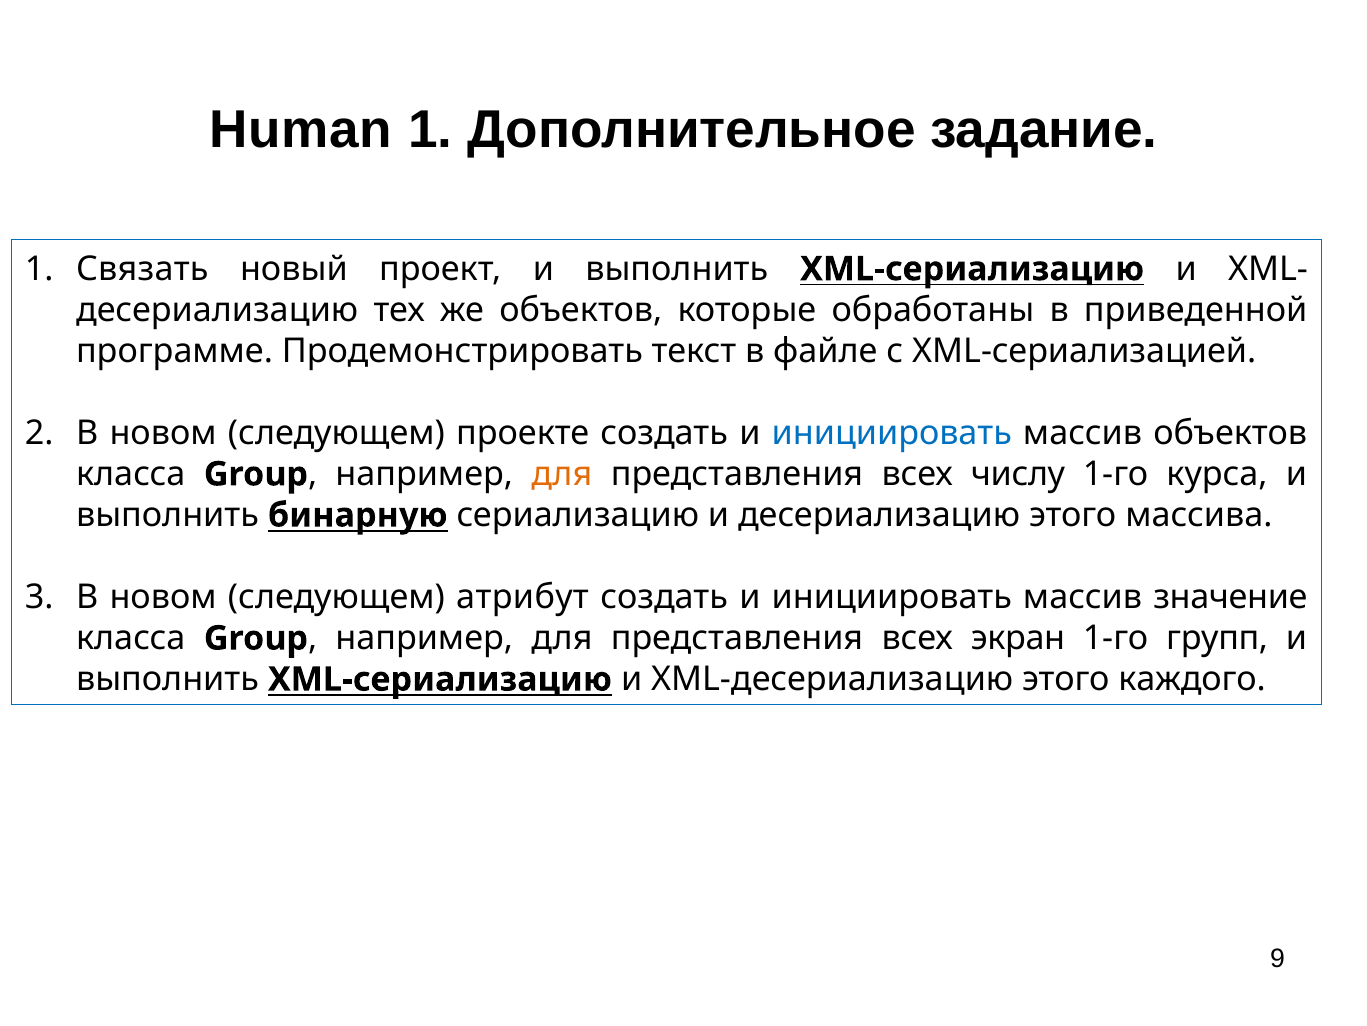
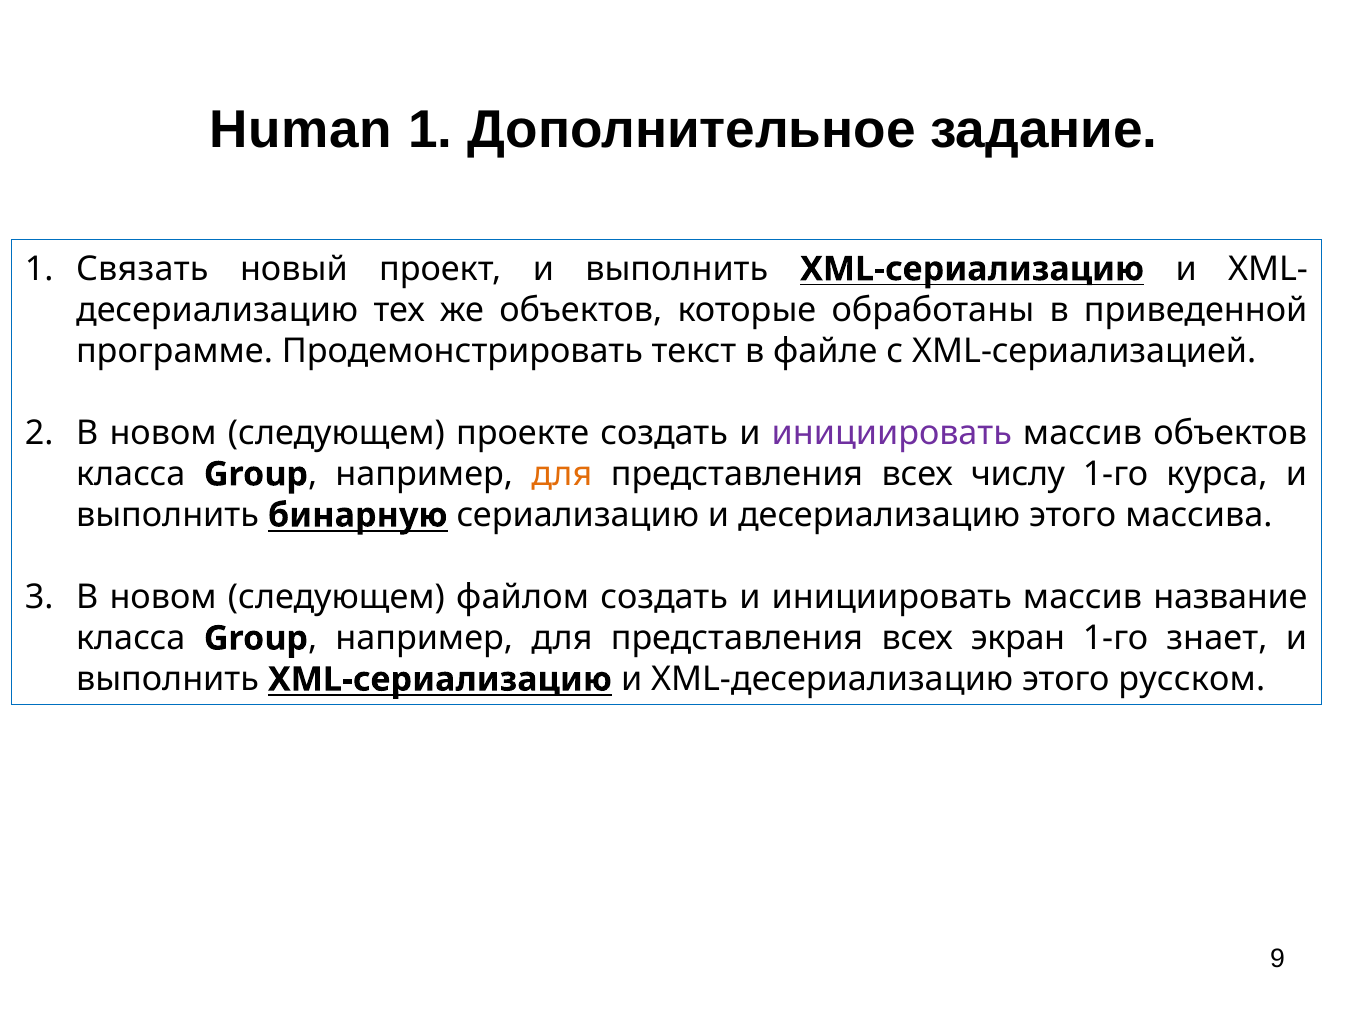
инициировать colour: blue -> purple (892, 433)
атрибут: атрибут -> файлом (523, 597)
значение: значение -> название (1230, 597)
групп: групп -> знает (1217, 638)
каждого: каждого -> русском (1192, 679)
